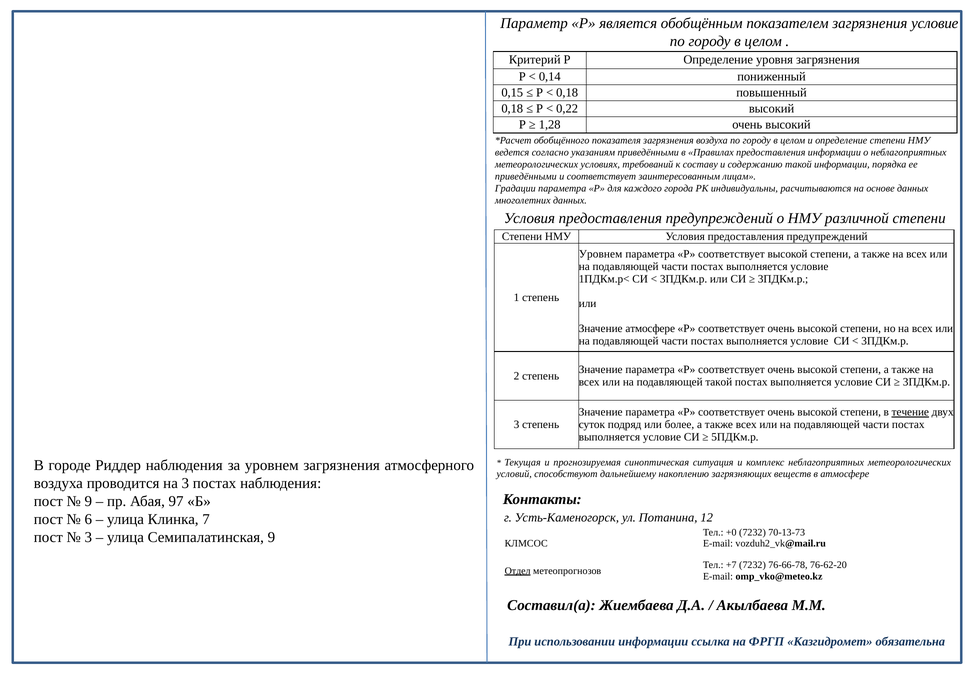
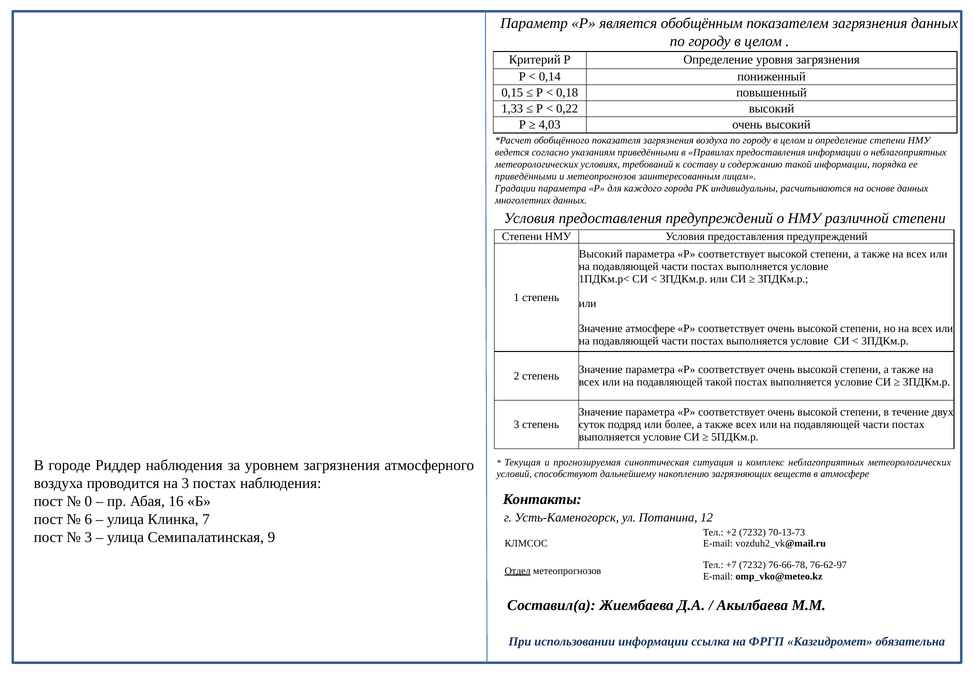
загрязнения условие: условие -> данных (935, 23)
0,18: 0,18 -> 1,33 (512, 109)
1,28: 1,28 -> 4,03 (550, 125)
и соответствует: соответствует -> метеопрогнозов (601, 177)
Уровнем: Уровнем -> Высокий (601, 254)
течение underline: present -> none (910, 412)
9: 9 -> 0 (88, 501)
97: 97 -> 16 (176, 501)
+0: +0 -> +2 (731, 532)
76-62-20: 76-62-20 -> 76-62-97 (828, 565)
